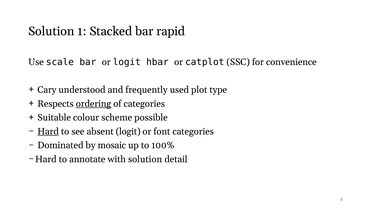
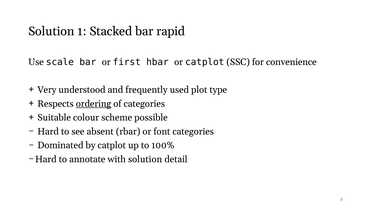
or logit: logit -> first (127, 62)
Cary: Cary -> Very (47, 90)
Hard underline: present -> none (48, 131)
absent logit: logit -> rbar (128, 131)
by mosaic: mosaic -> catplot (112, 145)
